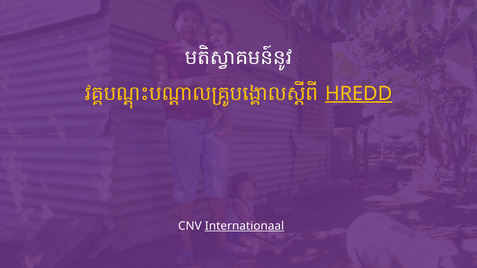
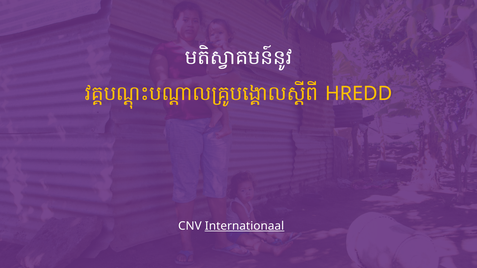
HREDD underline: present -> none (359, 94)
